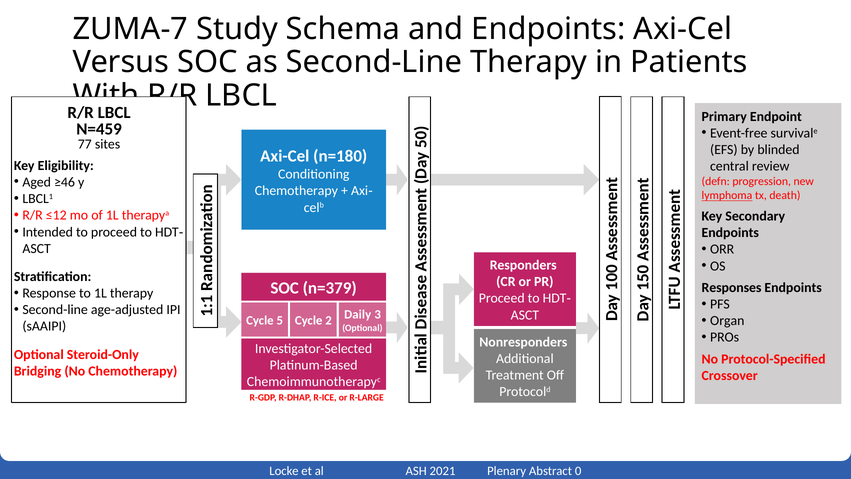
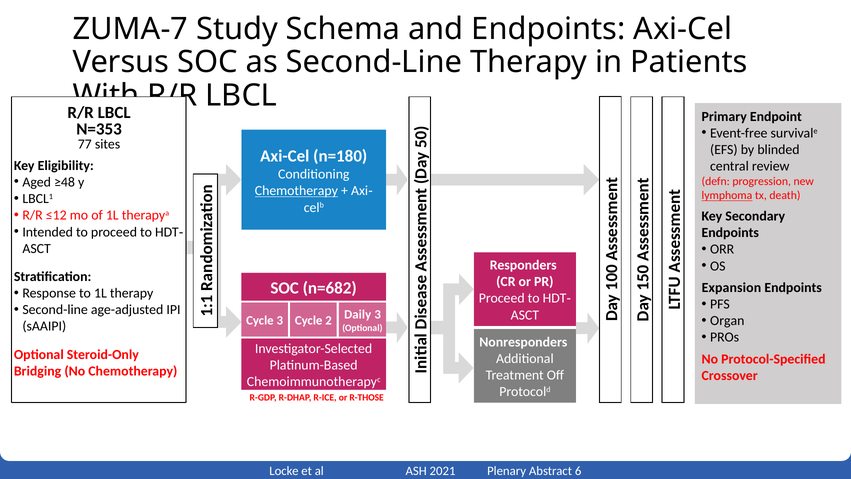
N=459: N=459 -> N=353 (99, 129)
≥46: ≥46 -> ≥48 (64, 182)
Chemotherapy underline: none -> present (296, 191)
n=379: n=379 -> n=682 (330, 288)
Responses: Responses -> Expansion (731, 287)
Cycle 5: 5 -> 3 (280, 320)
R-LARGE: R-LARGE -> R-THOSE (367, 397)
0: 0 -> 6 (578, 471)
